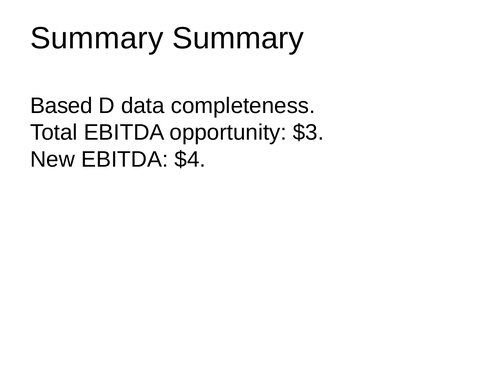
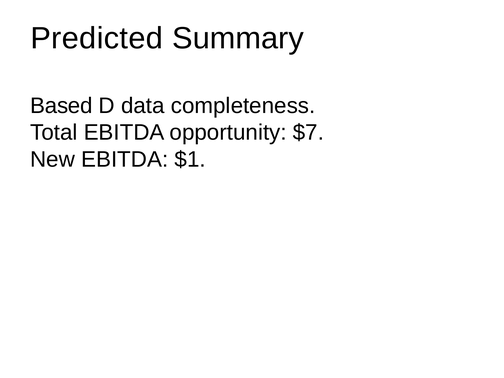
Summary: Summary -> Predicted (97, 38)
$3: $3 -> $7 (308, 133)
$4: $4 -> $1 (190, 159)
